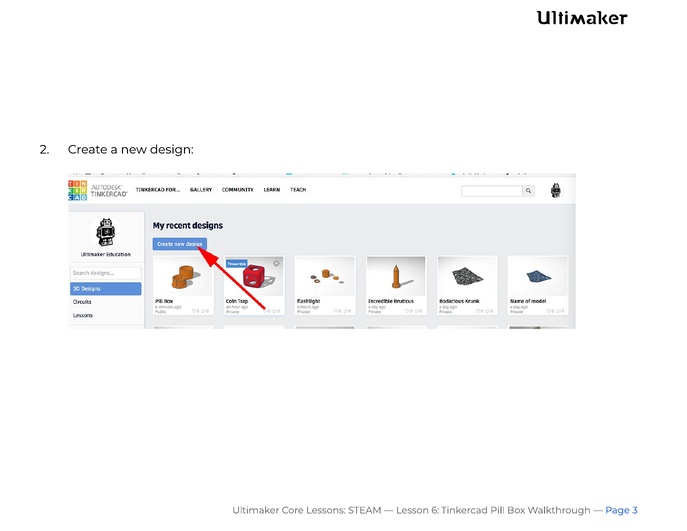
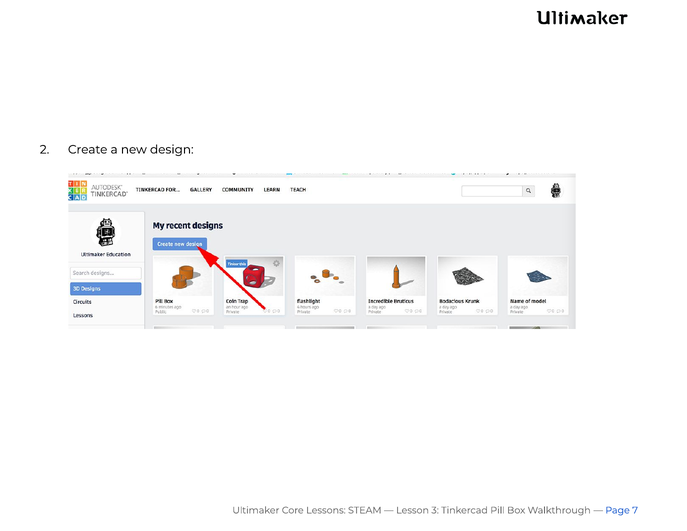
6: 6 -> 3 (435, 510)
3: 3 -> 7 (635, 510)
